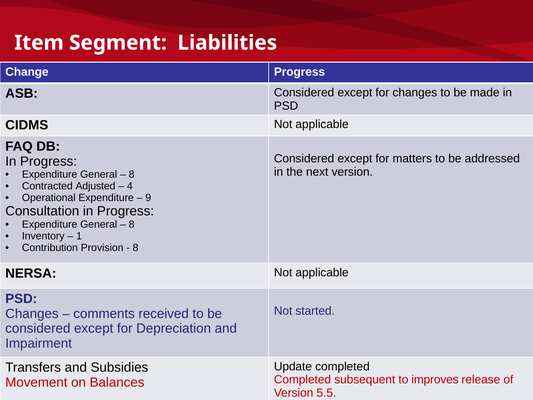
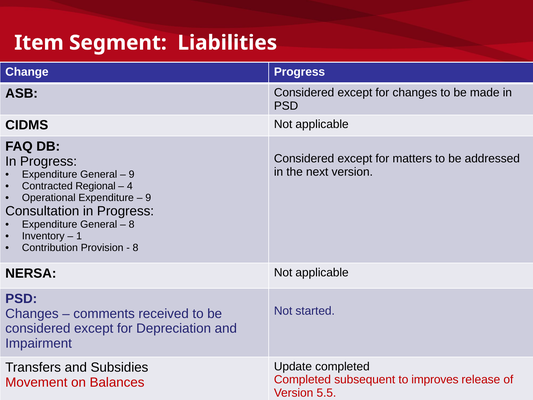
8: 8 -> 9 (132, 174)
Adjusted: Adjusted -> Regional (96, 186)
